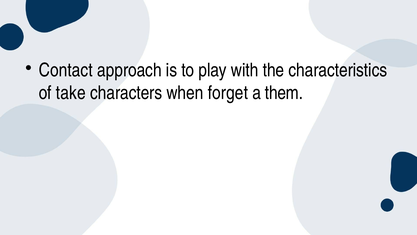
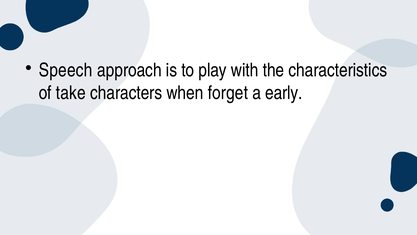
Contact: Contact -> Speech (66, 70)
them: them -> early (284, 93)
